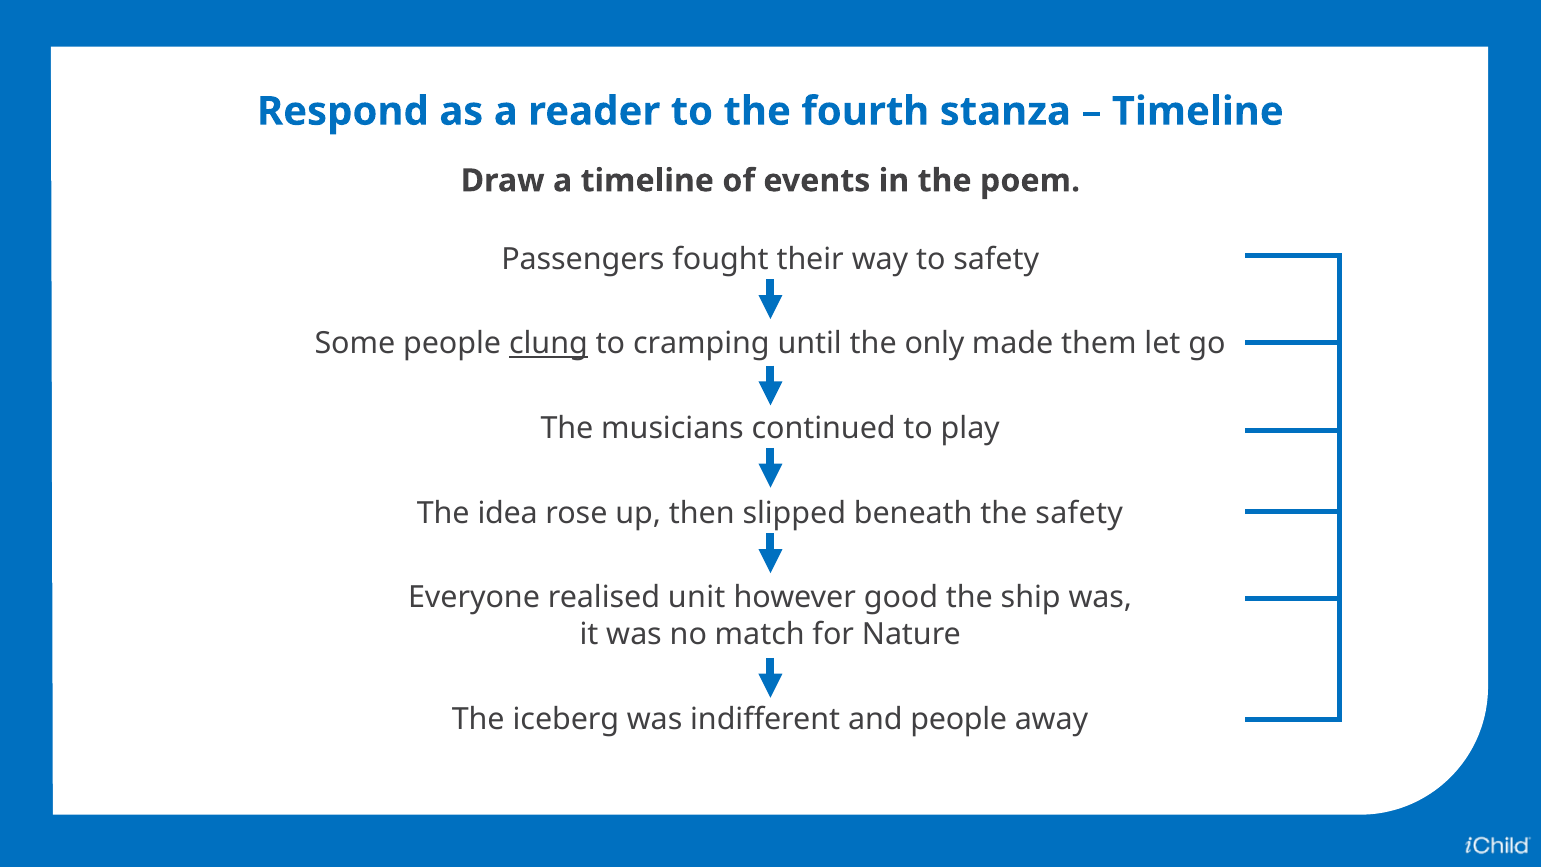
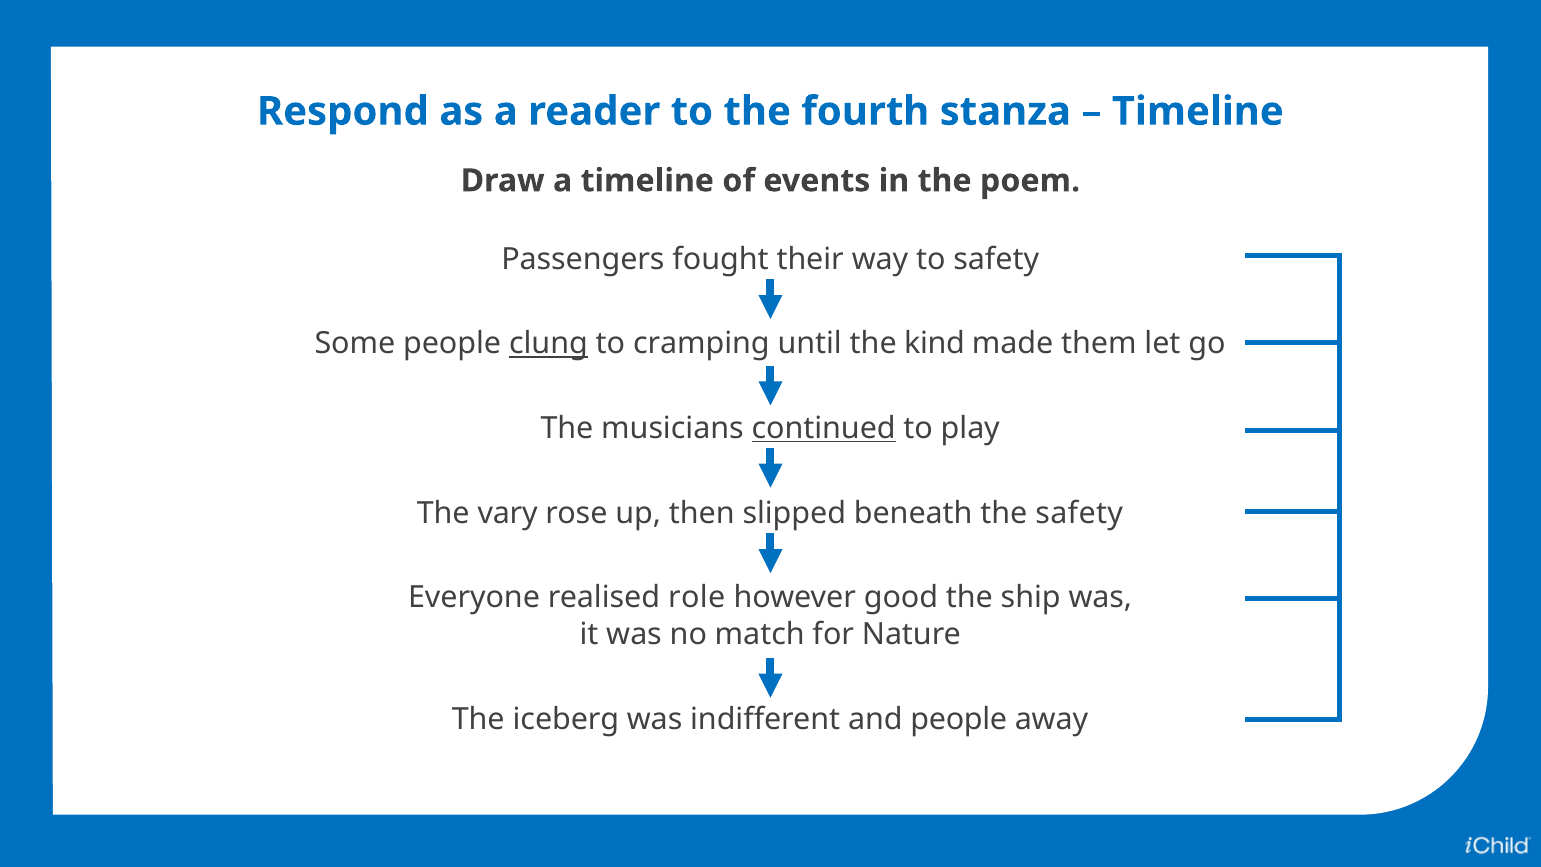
only: only -> kind (934, 344)
continued underline: none -> present (824, 428)
idea: idea -> vary (508, 513)
unit: unit -> role (697, 598)
